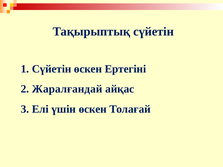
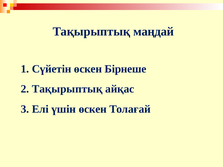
Тақырыптық cүйетін: cүйетін -> маңдай (154, 32)
Ертегіні: Ертегіні -> Бірнеше (125, 69)
2 Жаралғандай: Жаралғандай -> Тақырыптық (67, 89)
